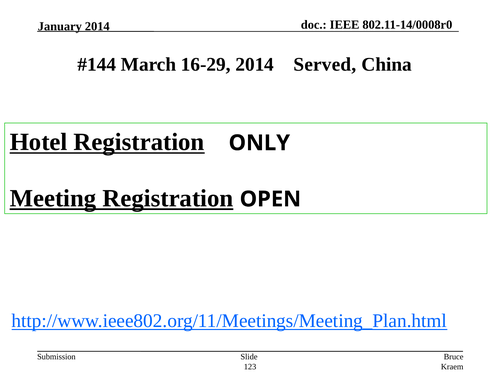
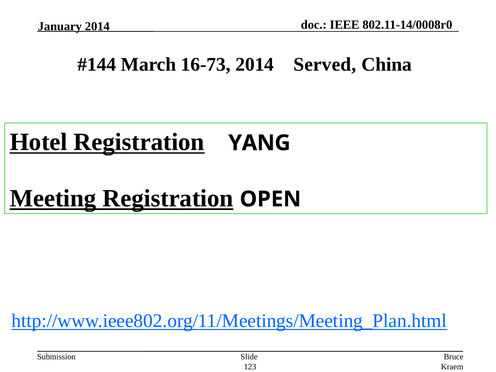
16-29: 16-29 -> 16-73 (206, 64)
ONLY: ONLY -> YANG (259, 143)
